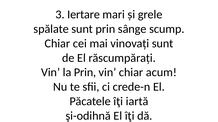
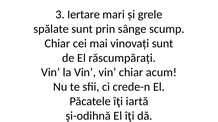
la Prin: Prin -> Vinʼ (85, 73)
